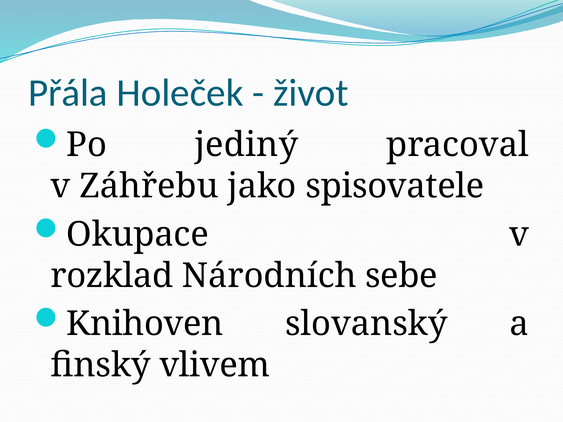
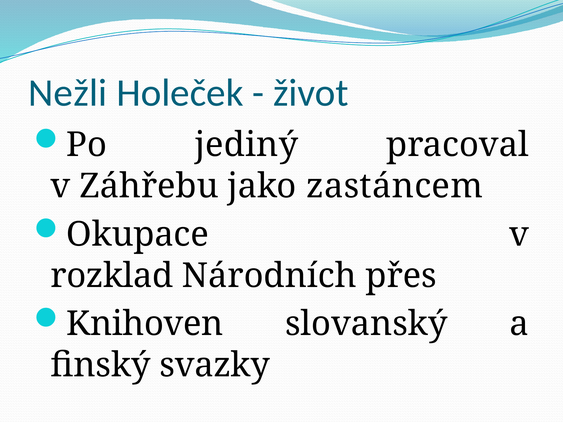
Přála: Přála -> Nežli (68, 93)
spisovatele: spisovatele -> zastáncem (395, 186)
sebe: sebe -> přes (401, 276)
vlivem: vlivem -> svazky (215, 365)
